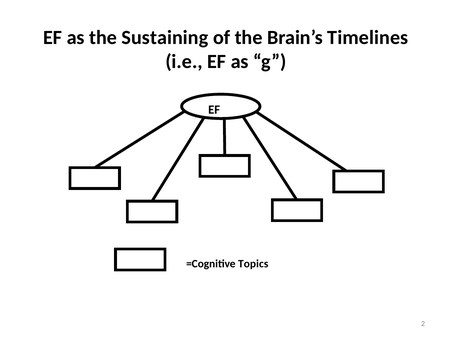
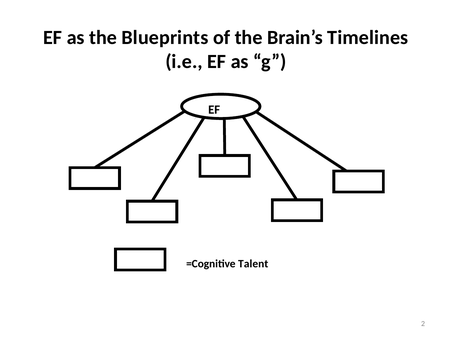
Sustaining: Sustaining -> Blueprints (165, 37)
Topics: Topics -> Talent (253, 264)
